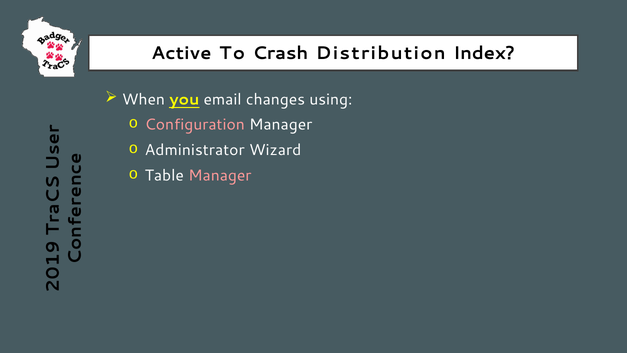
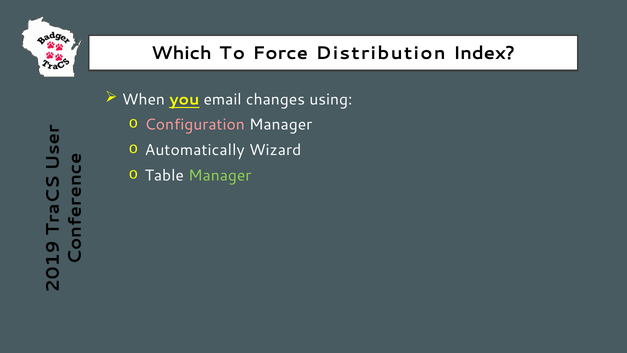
Active: Active -> Which (182, 53)
Crash: Crash -> Force (280, 53)
Administrator: Administrator -> Automatically (195, 150)
Manager colour: pink -> light green (220, 175)
